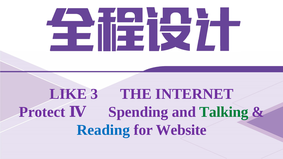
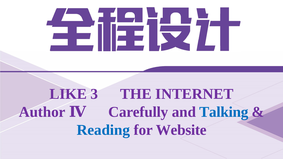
Protect: Protect -> Author (42, 112)
Spending: Spending -> Carefully (138, 112)
Talking colour: green -> blue (224, 112)
